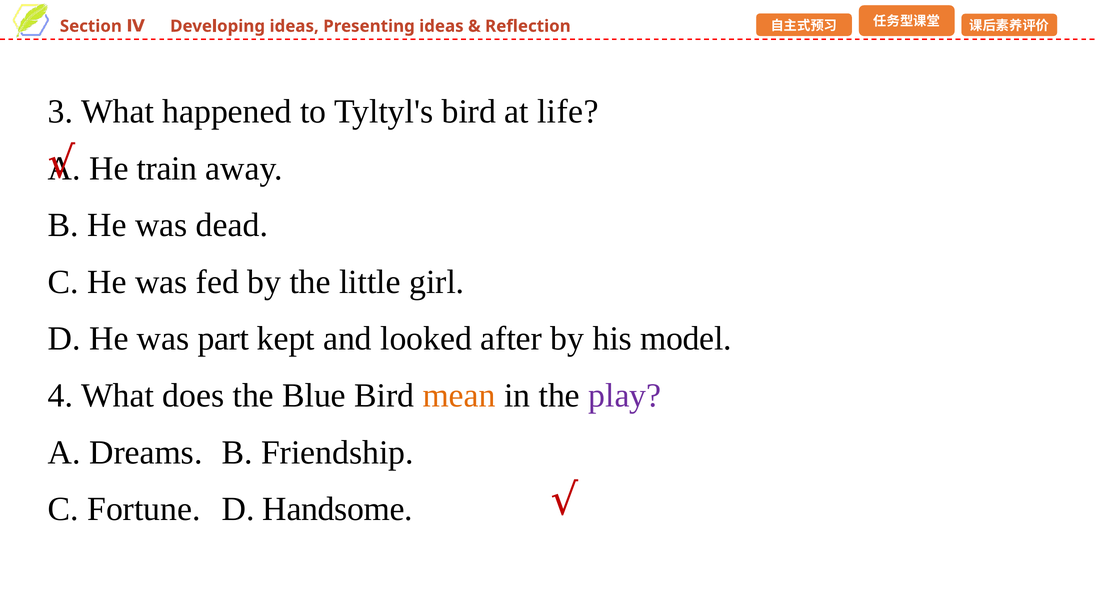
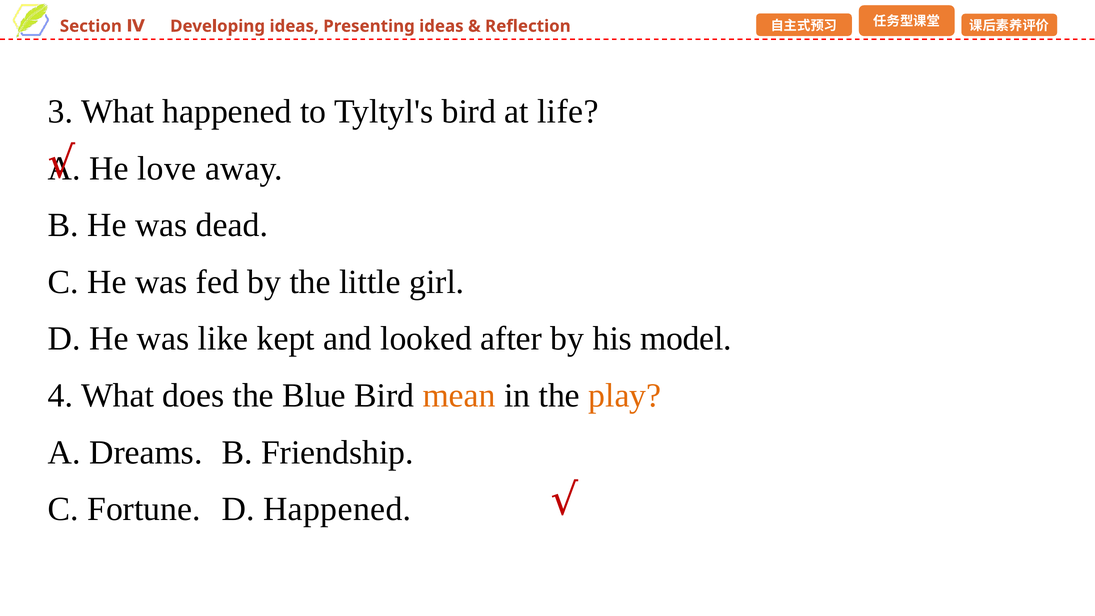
train: train -> love (167, 168)
part: part -> like (223, 339)
play colour: purple -> orange (625, 395)
D Handsome: Handsome -> Happened (337, 509)
